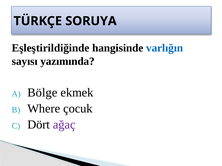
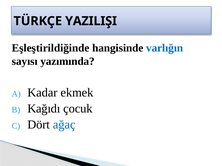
SORUYA: SORUYA -> YAZILIŞI (91, 21)
Bölge: Bölge -> Kadar (42, 93)
Where: Where -> Kağıdı (44, 109)
ağaç colour: purple -> blue (64, 125)
